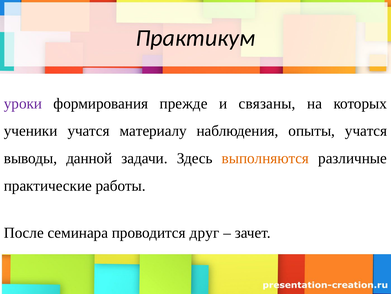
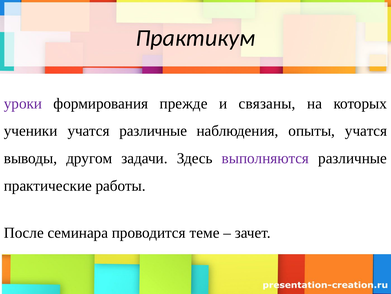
учатся материалу: материалу -> различные (153, 131)
данной: данной -> другом (89, 158)
выполняются colour: orange -> purple (265, 158)
друг: друг -> теме (205, 232)
